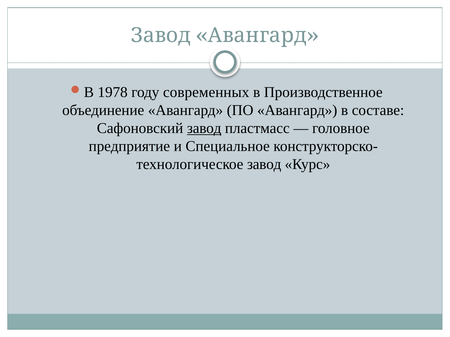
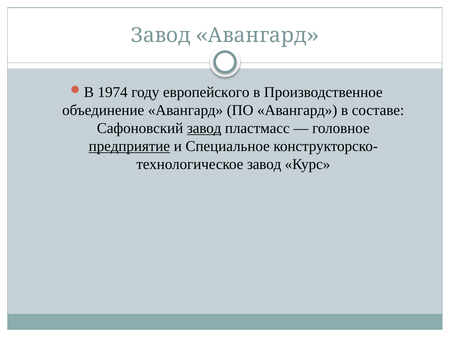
1978: 1978 -> 1974 (113, 92)
современных: современных -> европейского (206, 92)
предприятие underline: none -> present (129, 146)
